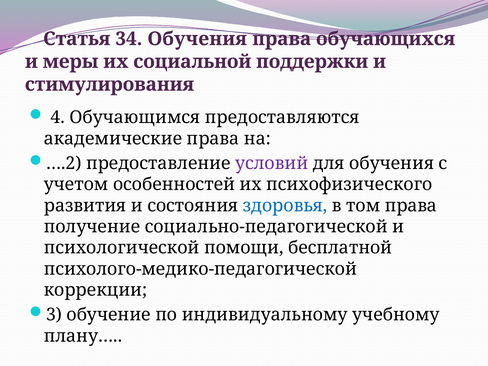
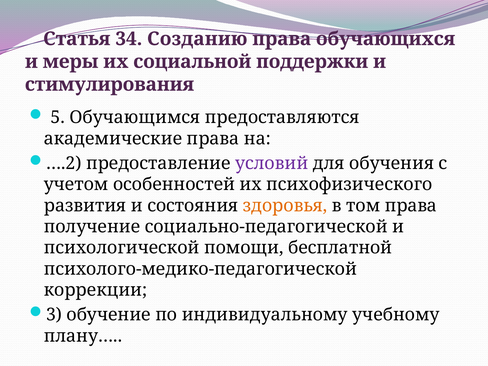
34 Обучения: Обучения -> Созданию (197, 39)
4: 4 -> 5 (58, 118)
здоровья colour: blue -> orange (285, 206)
